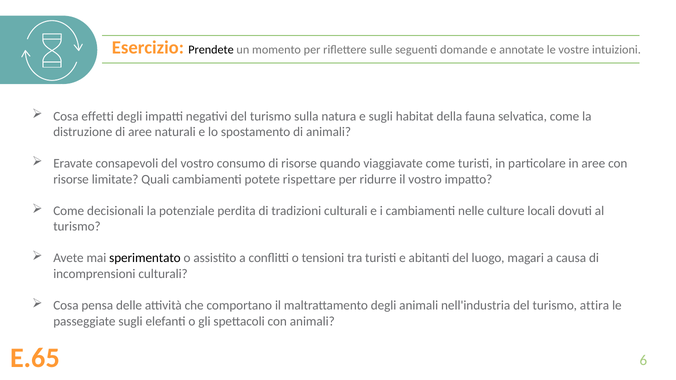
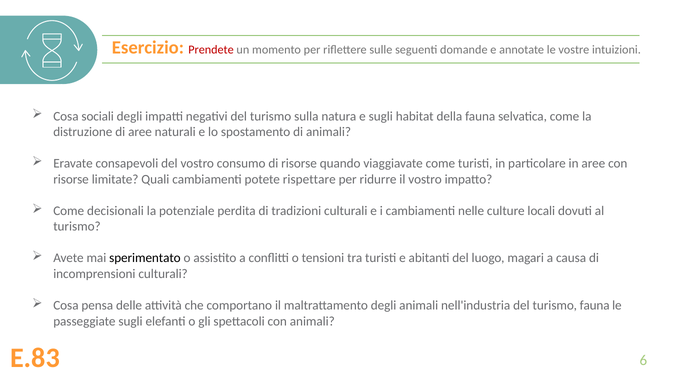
Prendete colour: black -> red (211, 50)
effetti: effetti -> sociali (98, 116)
turismo attira: attira -> fauna (595, 306)
E.65: E.65 -> E.83 (35, 358)
